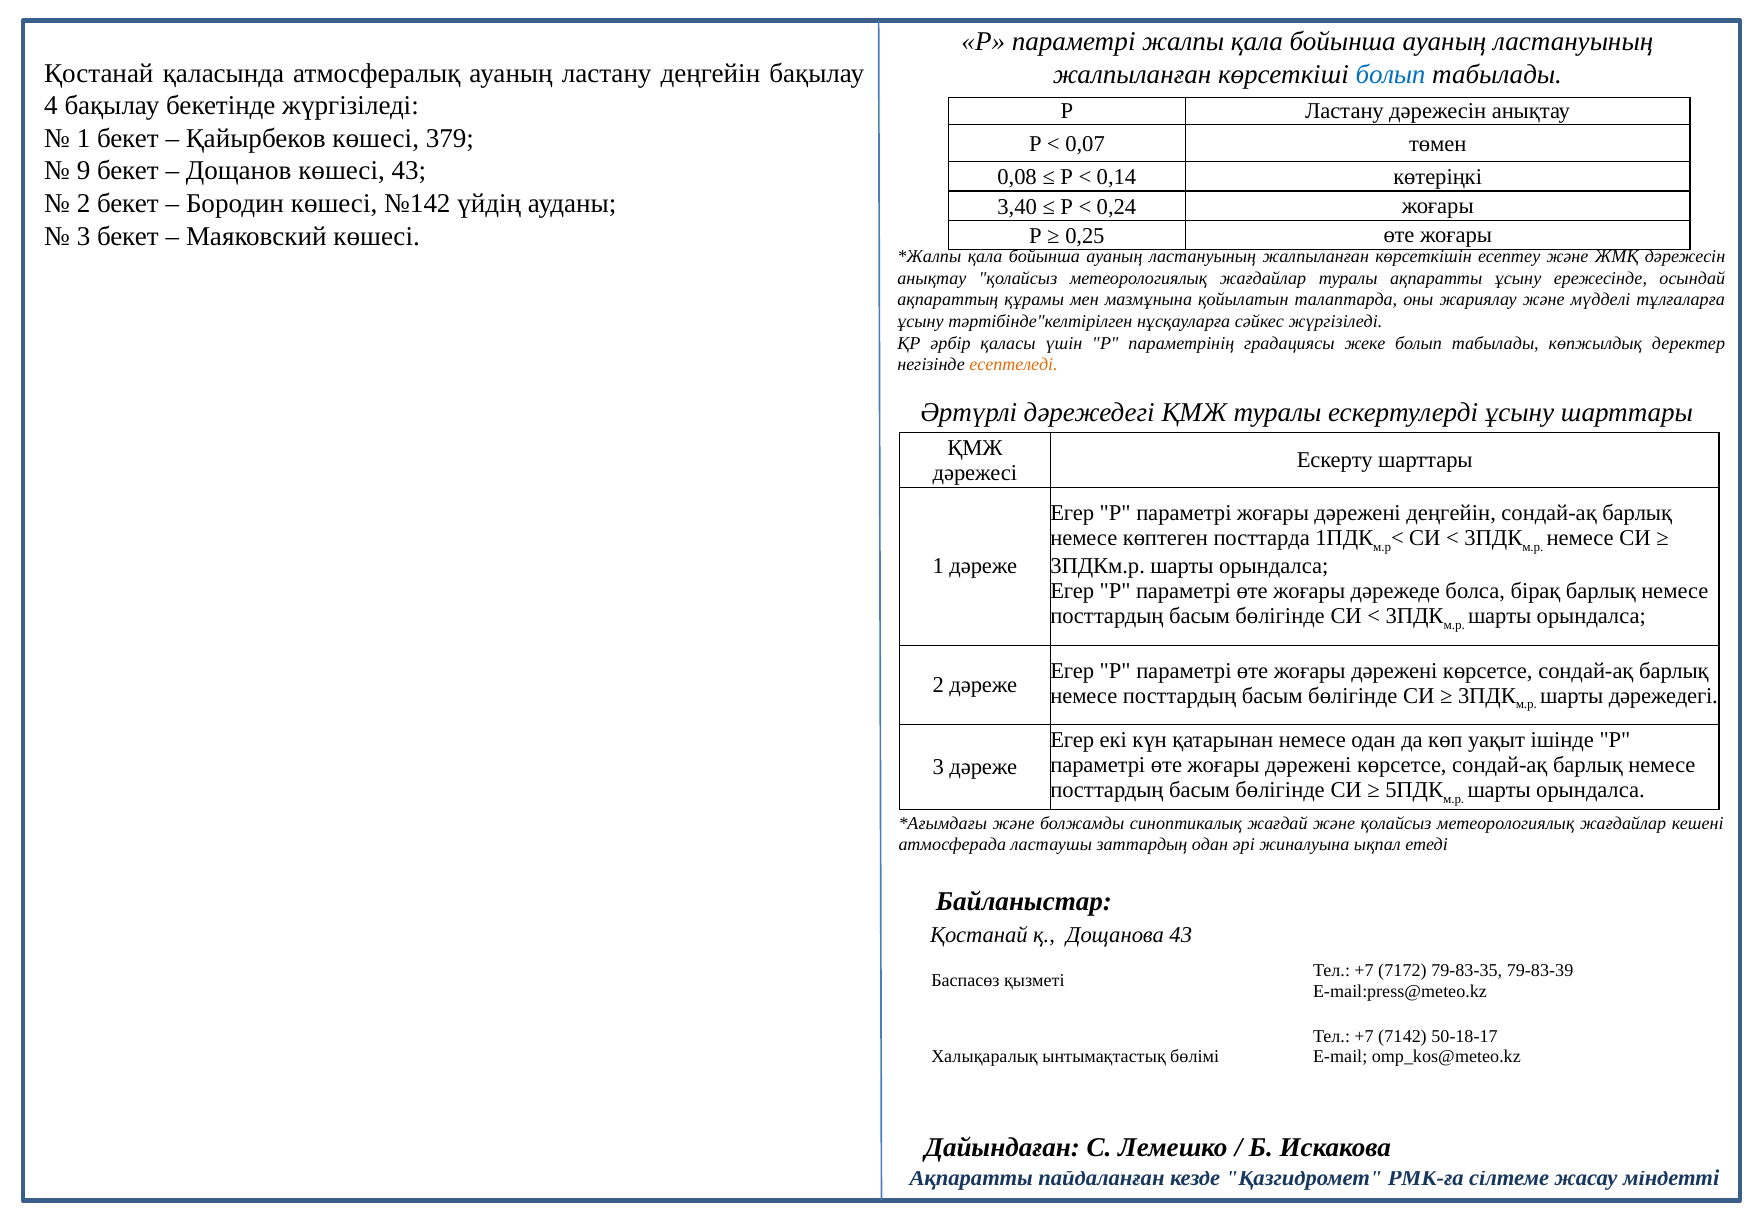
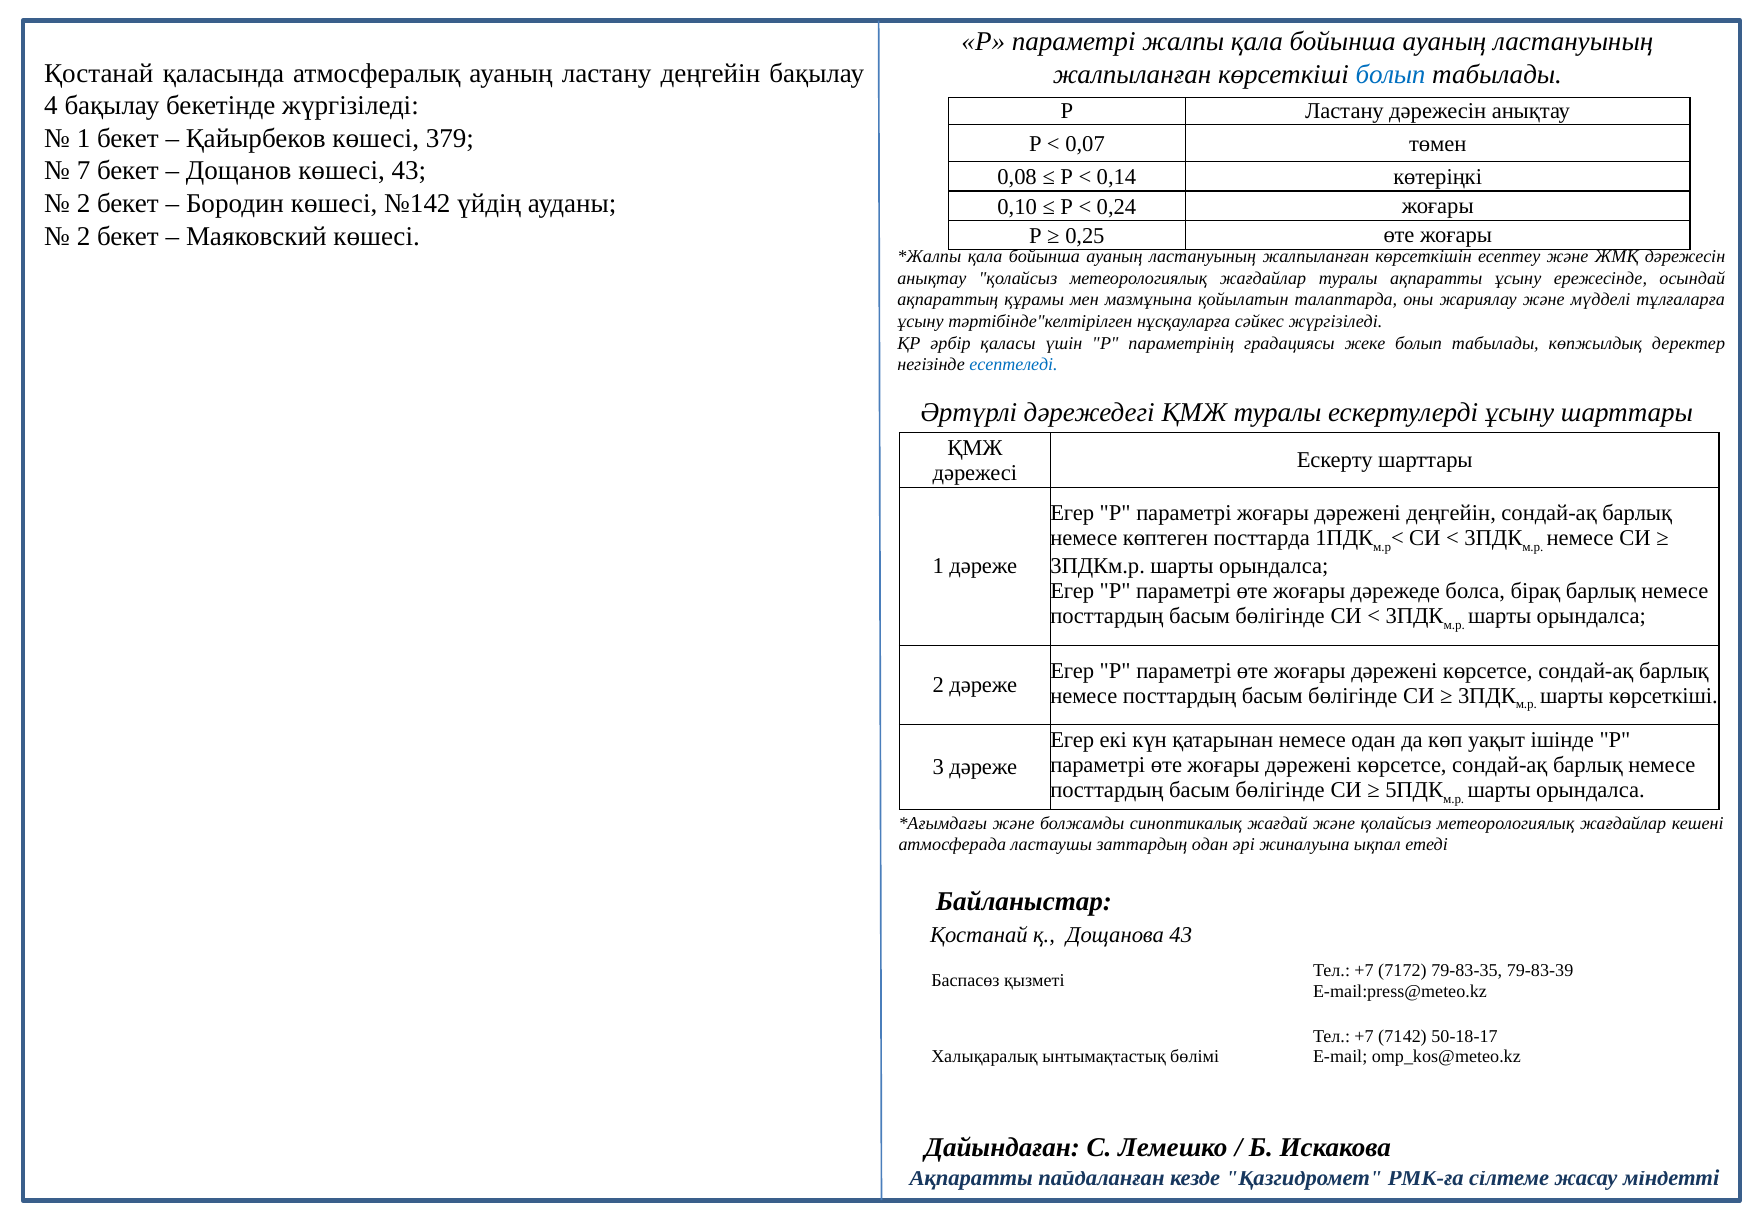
9: 9 -> 7 (84, 171)
3,40: 3,40 -> 0,10 (1017, 206)
3: 3 -> 2 (84, 236)
есептеледі colour: orange -> blue (1014, 365)
шарты дәрежедегі: дәрежедегі -> көрсеткіші (1663, 695)
